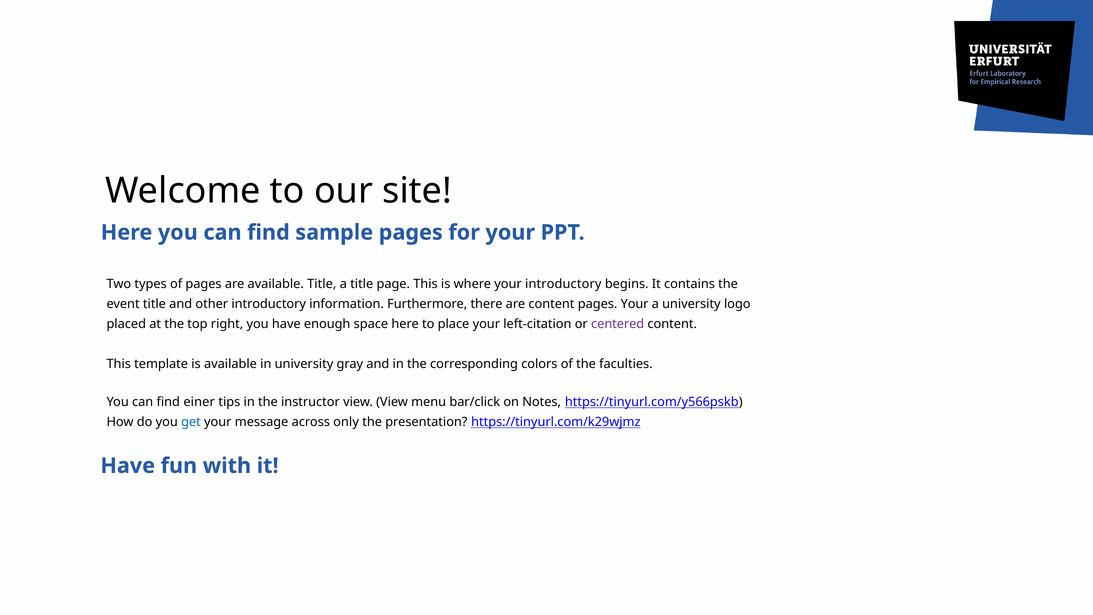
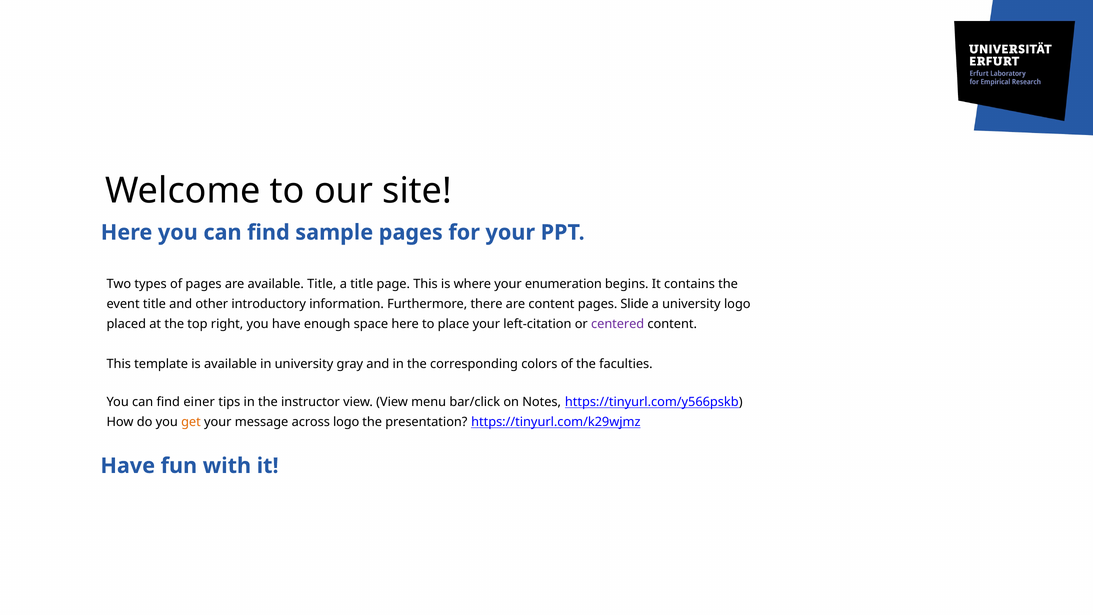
your introductory: introductory -> enumeration (563, 284)
pages Your: Your -> Slide (635, 304)
get colour: blue -> orange (191, 422)
across only: only -> logo (346, 422)
